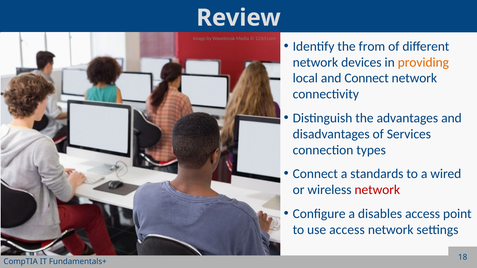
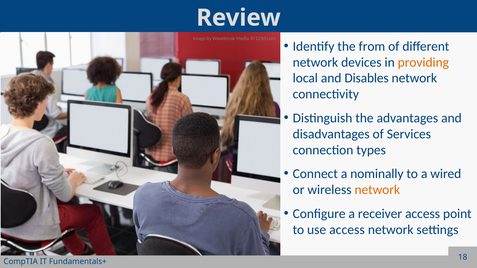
and Connect: Connect -> Disables (367, 78)
standards: standards -> nominally (377, 174)
network colour: red -> orange (377, 190)
disables: disables -> receiver (380, 214)
